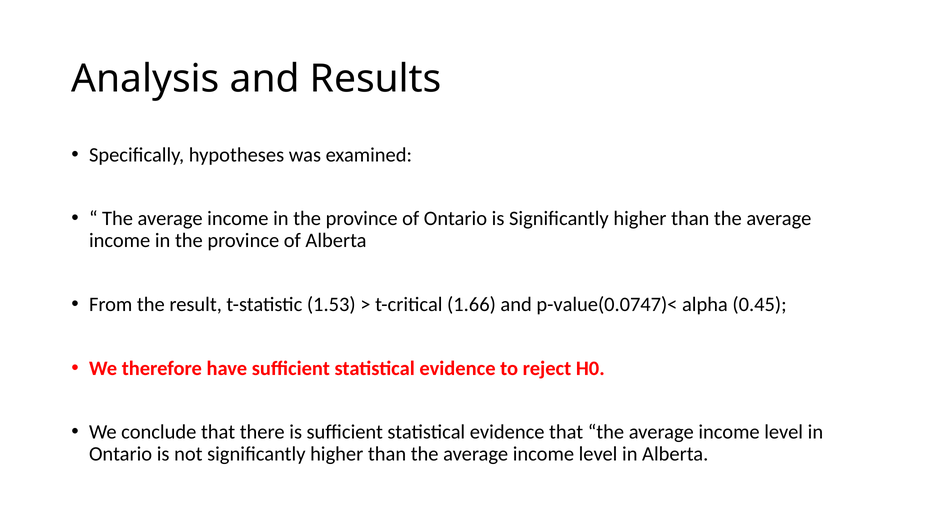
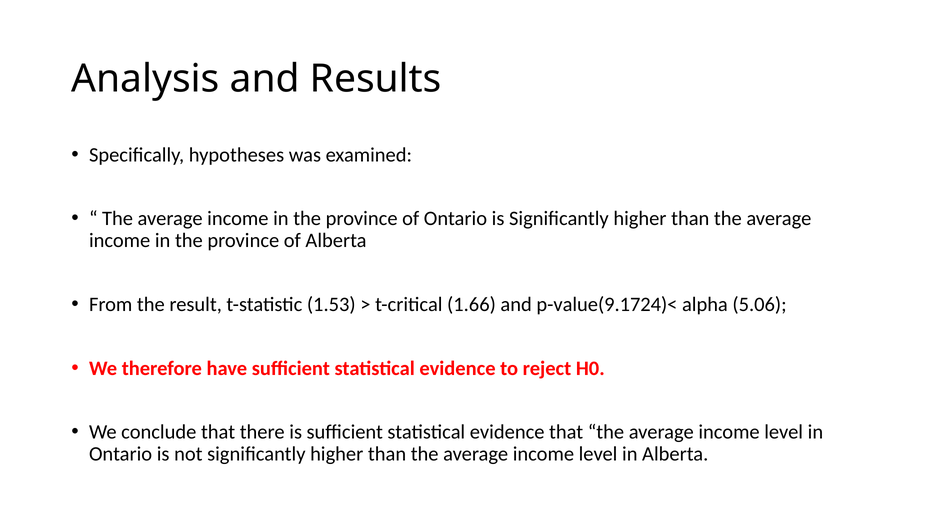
p-value(0.0747)<: p-value(0.0747)< -> p-value(9.1724)< (607, 304)
0.45: 0.45 -> 5.06 (760, 304)
